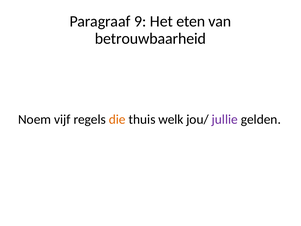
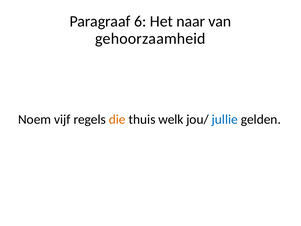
9: 9 -> 6 (140, 21)
eten: eten -> naar (191, 21)
betrouwbaarheid: betrouwbaarheid -> gehoorzaamheid (150, 38)
jullie colour: purple -> blue (225, 119)
